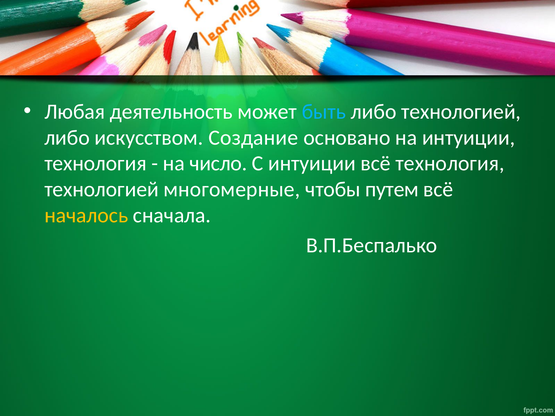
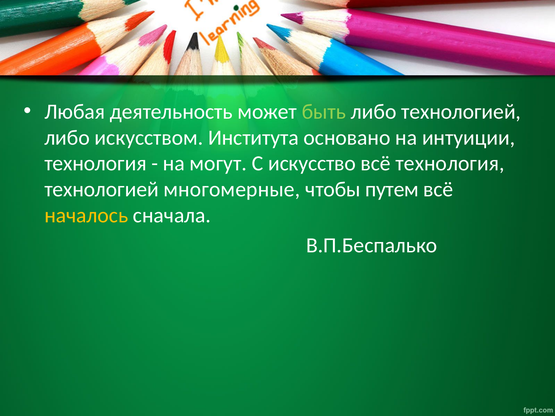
быть colour: light blue -> light green (324, 112)
Создание: Создание -> Института (253, 138)
число: число -> могут (218, 164)
С интуиции: интуиции -> искусство (312, 164)
